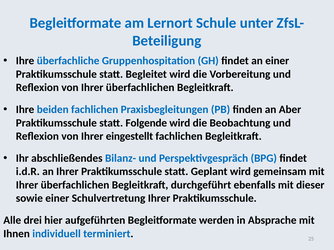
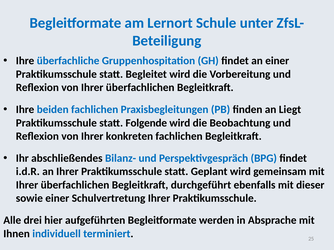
Aber: Aber -> Liegt (290, 110)
eingestellt: eingestellt -> konkreten (129, 136)
